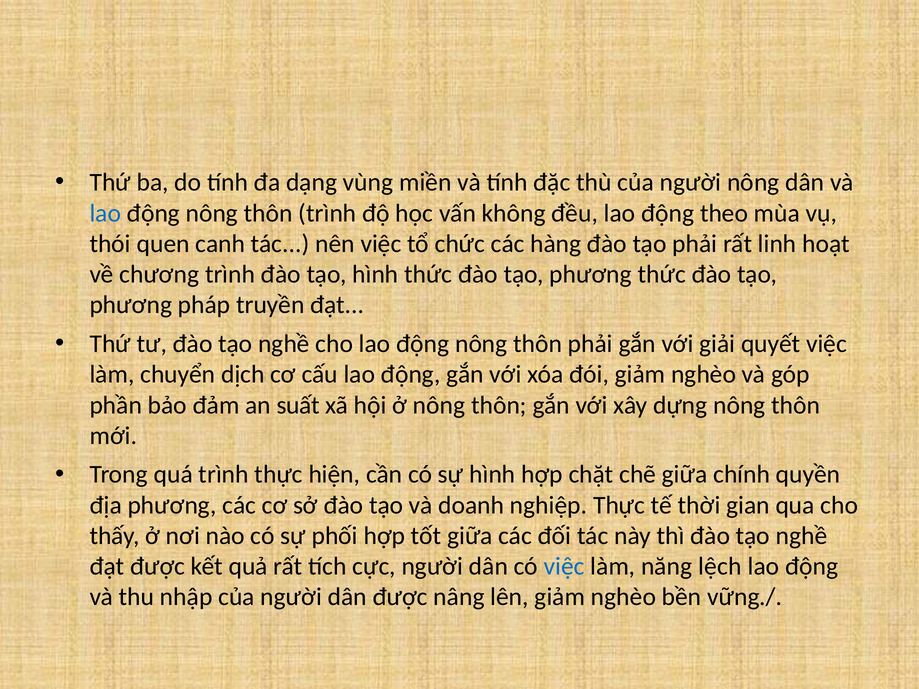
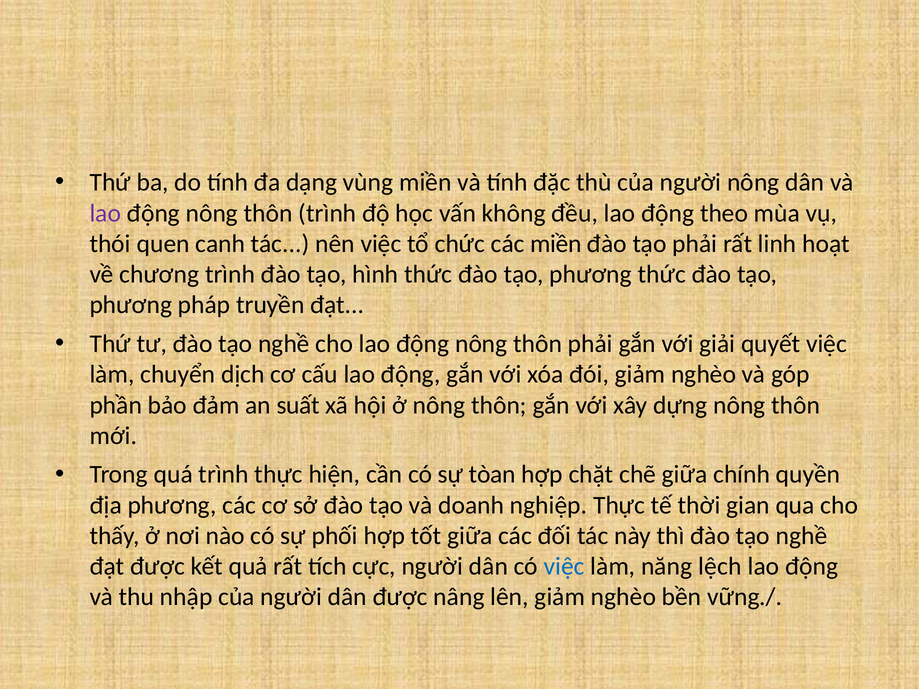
lao colour: blue -> purple (105, 213)
các hàng: hàng -> miền (556, 244)
sự hình: hình -> tòan (492, 475)
